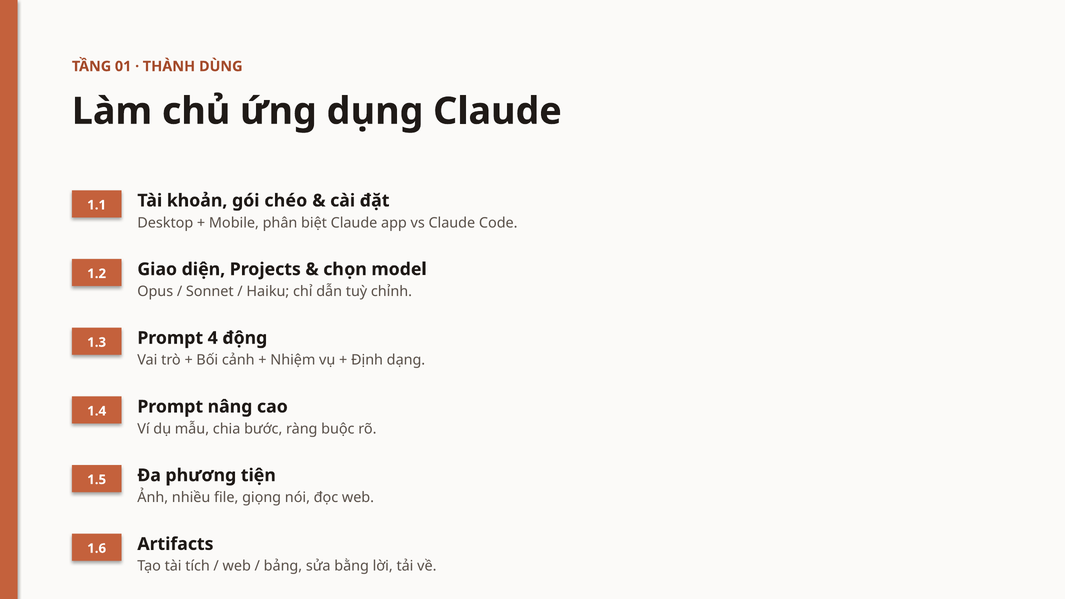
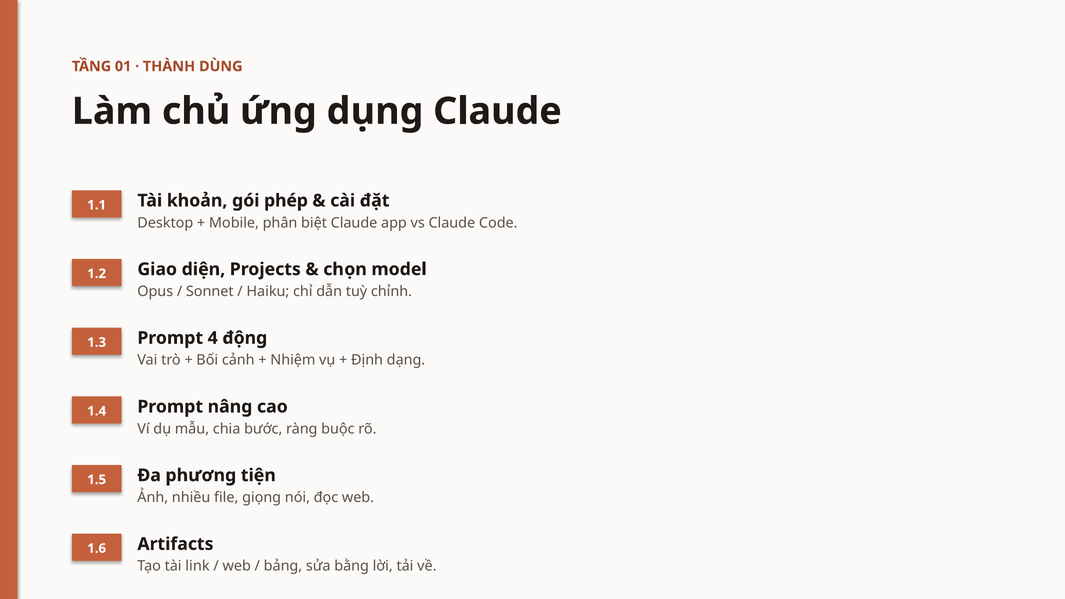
chéo: chéo -> phép (286, 201)
tích: tích -> link (197, 566)
